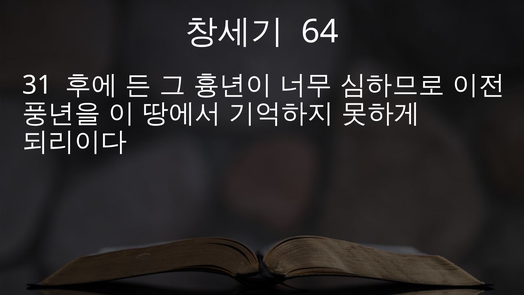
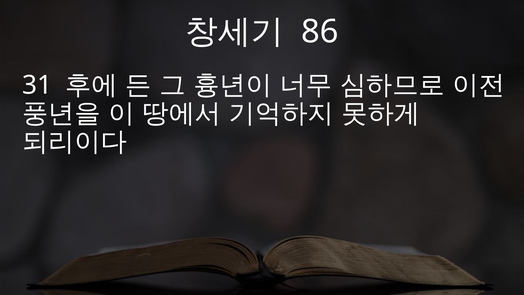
64: 64 -> 86 (320, 32)
